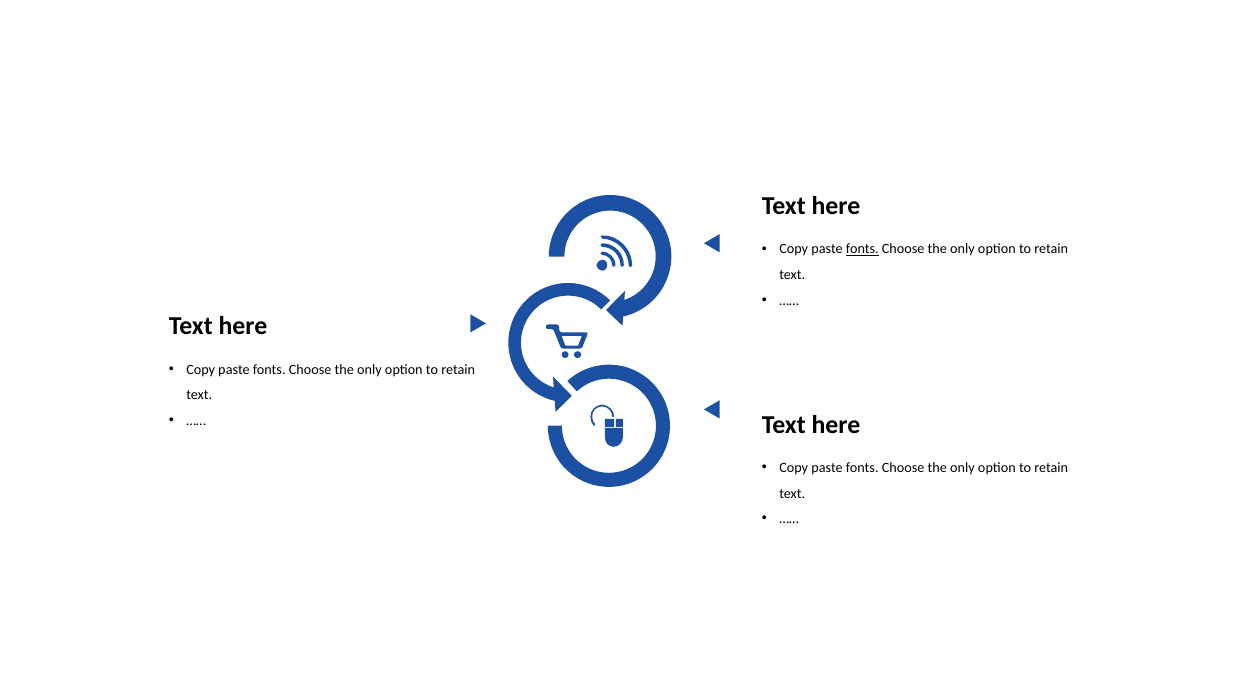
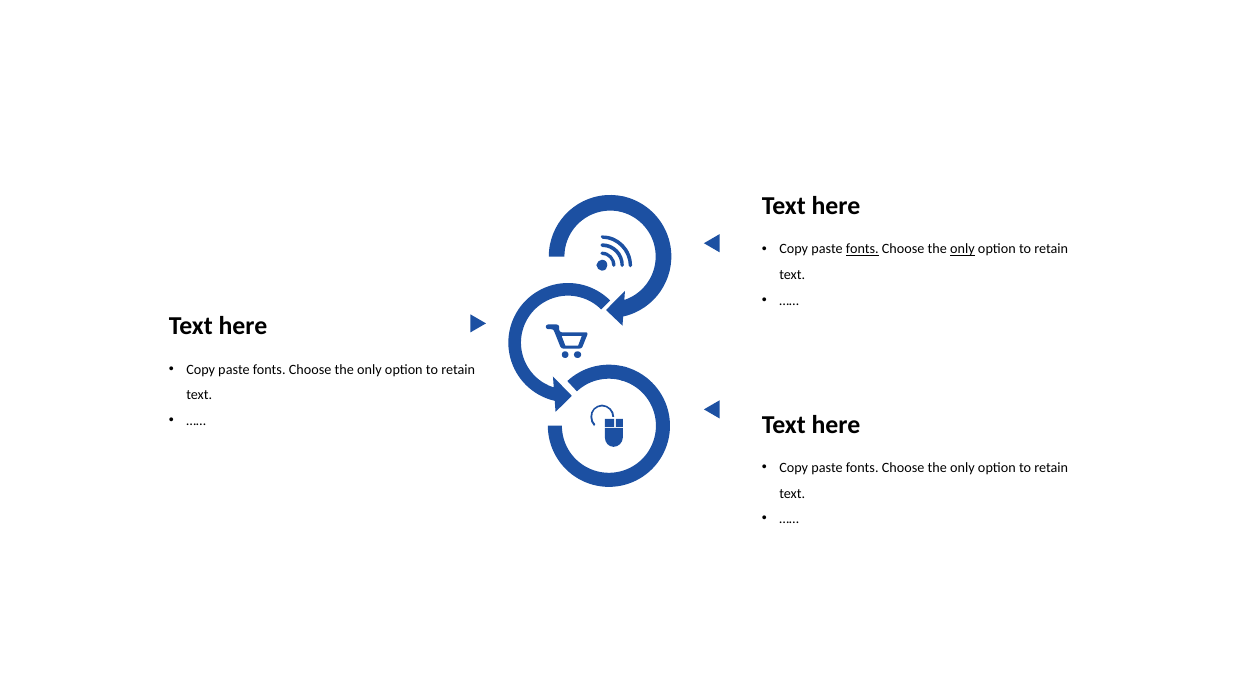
only underline: none -> present (962, 249)
